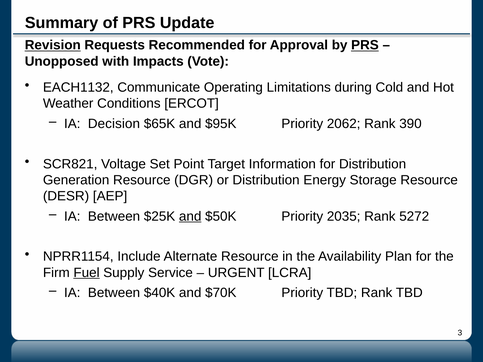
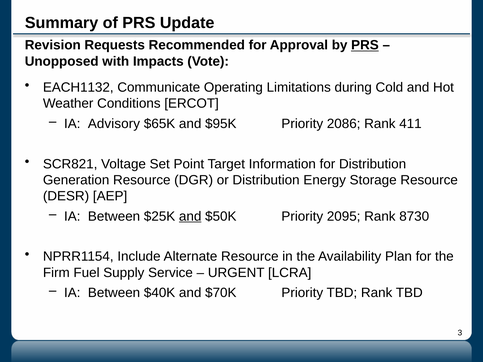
Revision underline: present -> none (53, 45)
Decision: Decision -> Advisory (114, 124)
2062: 2062 -> 2086 (344, 124)
390: 390 -> 411 (410, 124)
2035: 2035 -> 2095 (344, 216)
5272: 5272 -> 8730 (414, 216)
Fuel underline: present -> none (87, 273)
